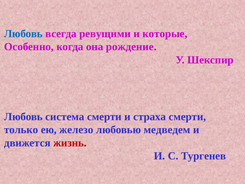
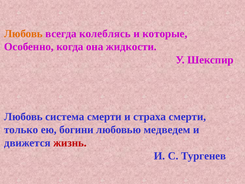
Любовь colour: blue -> orange (23, 34)
ревущими: ревущими -> колеблясь (105, 34)
рождение: рождение -> жидкости (131, 47)
железо: железо -> богини (76, 130)
